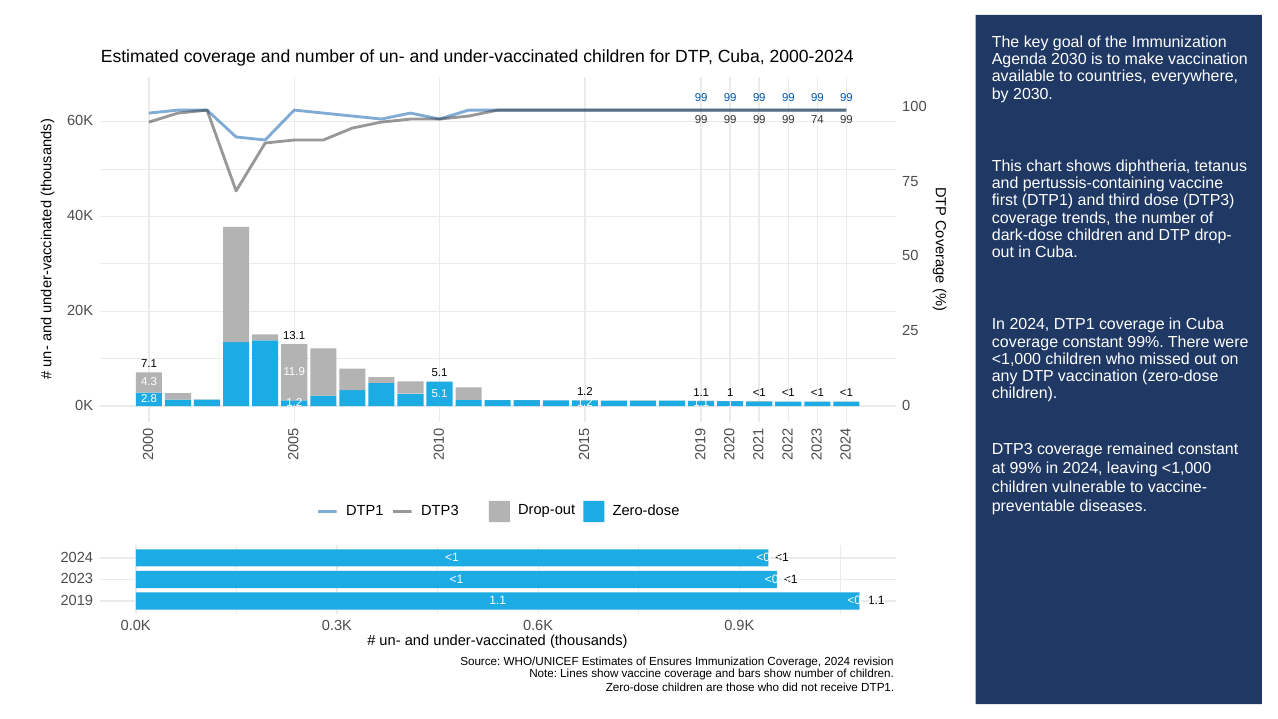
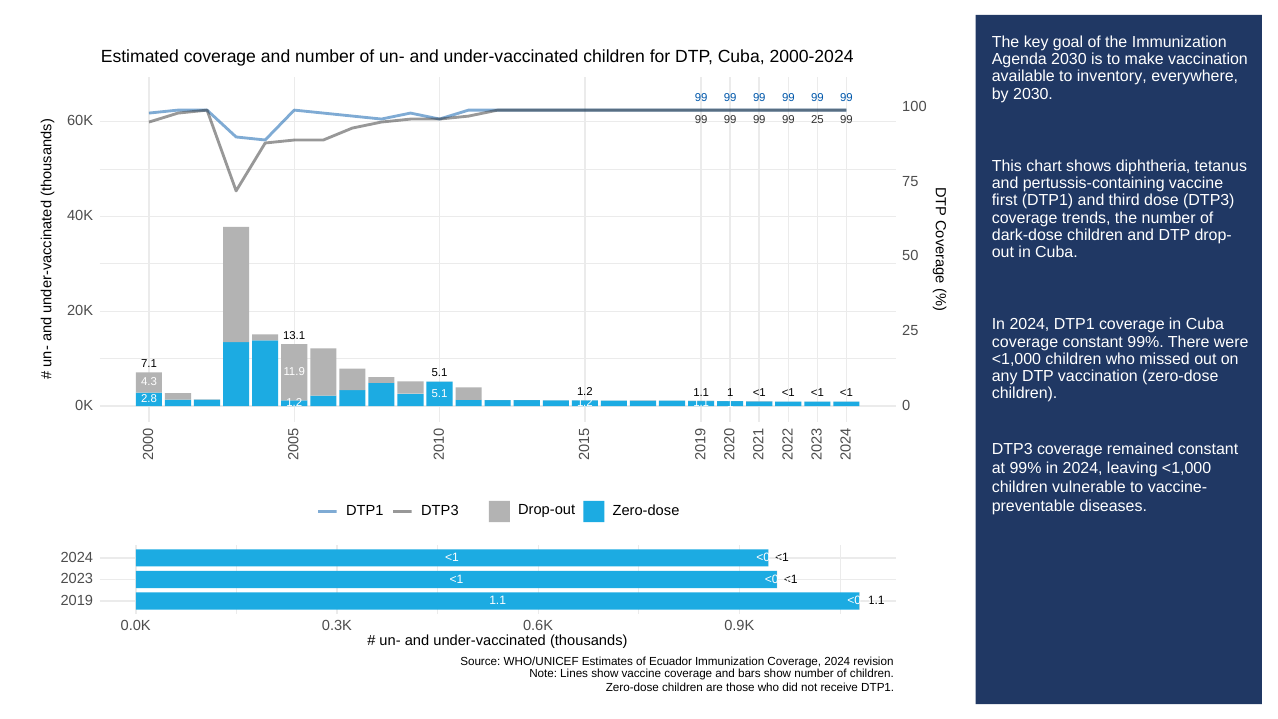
countries: countries -> inventory (1112, 77)
99 74: 74 -> 25 (817, 119)
Ensures: Ensures -> Ecuador (671, 661)
